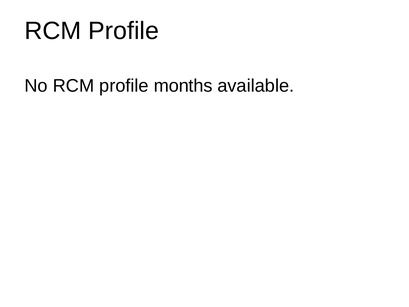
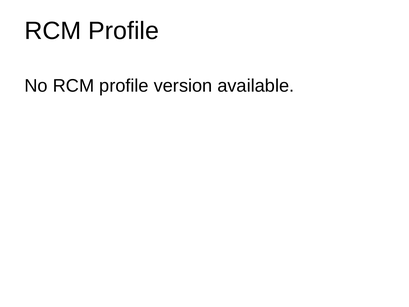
months: months -> version (183, 86)
